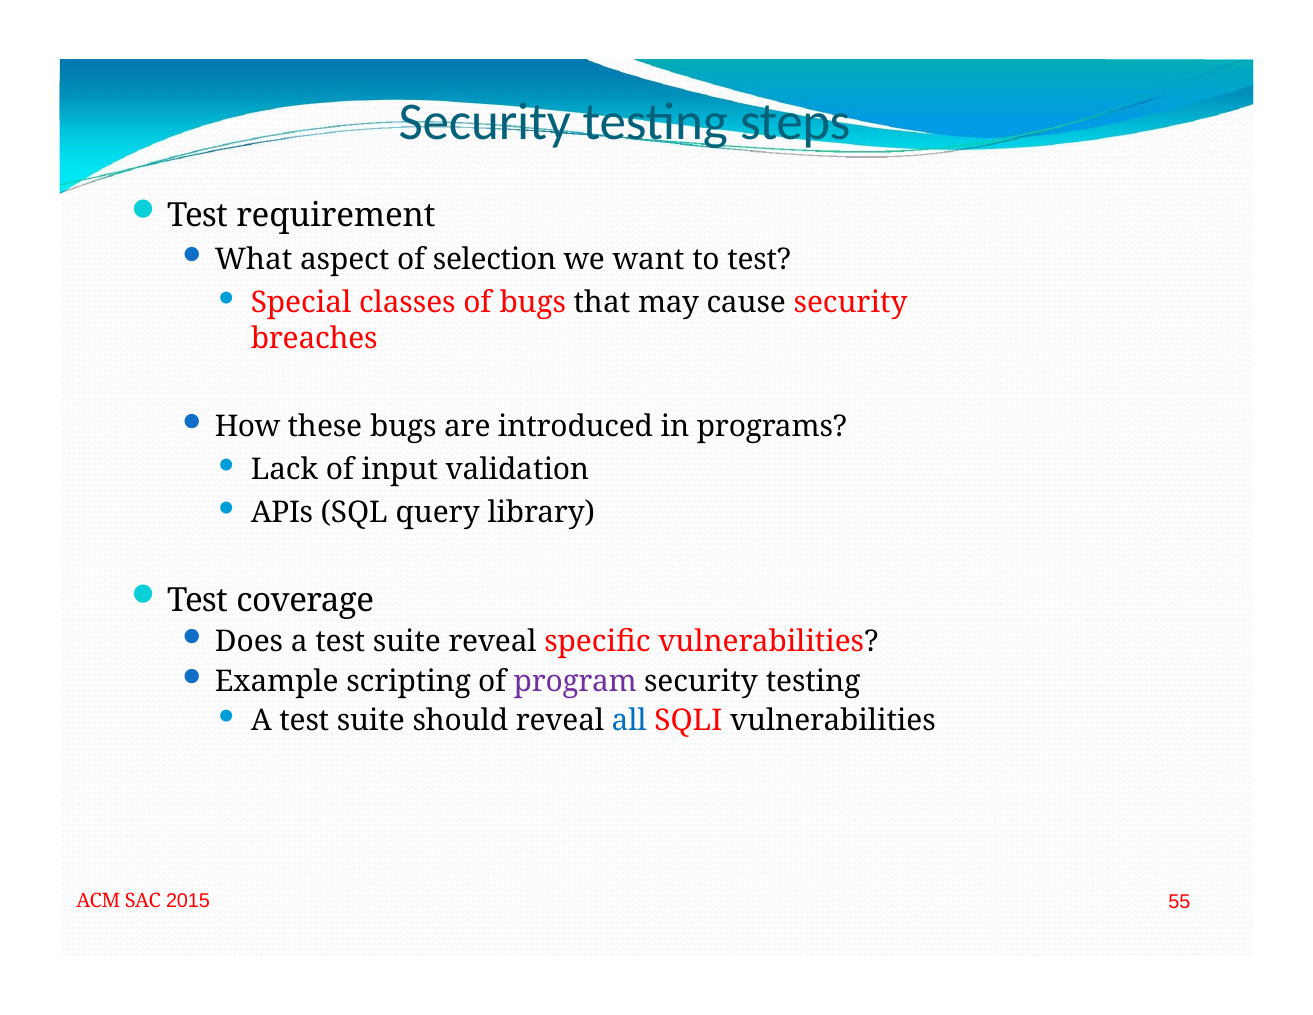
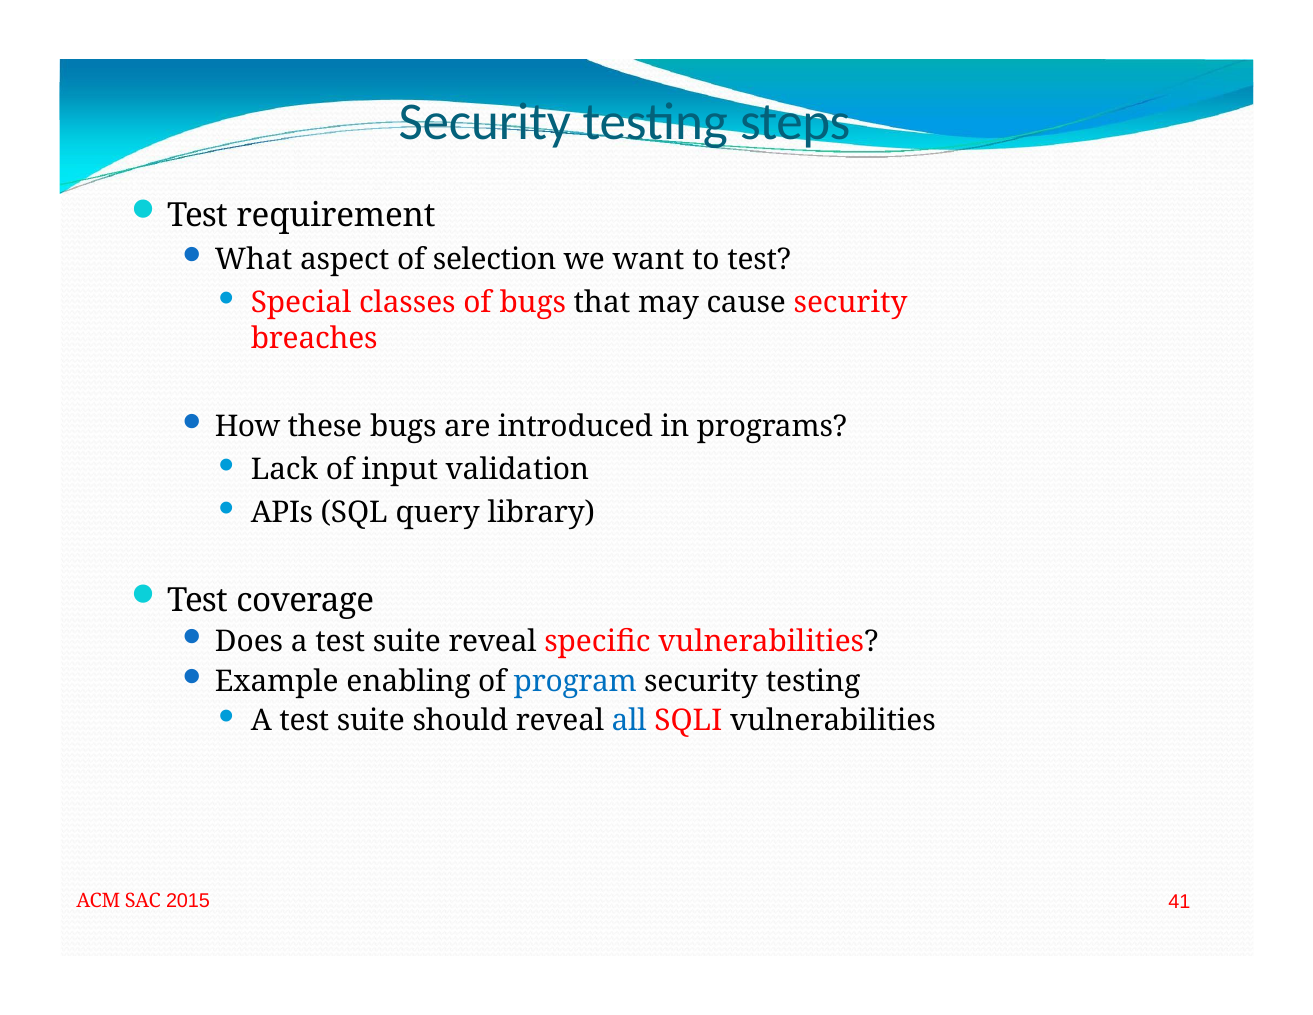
scripting: scripting -> enabling (409, 681)
program colour: purple -> blue (575, 681)
55: 55 -> 41 (1179, 901)
